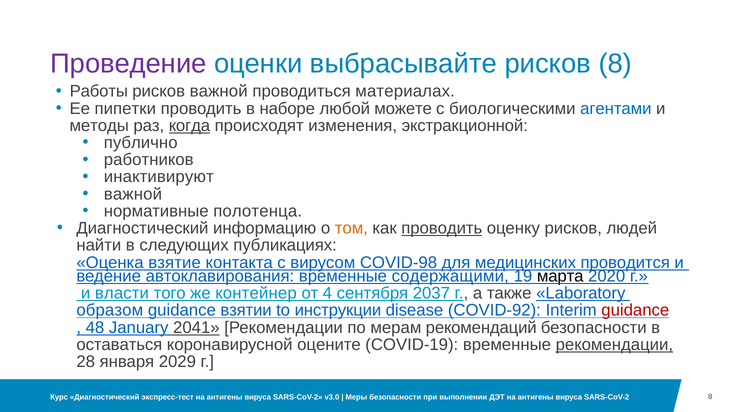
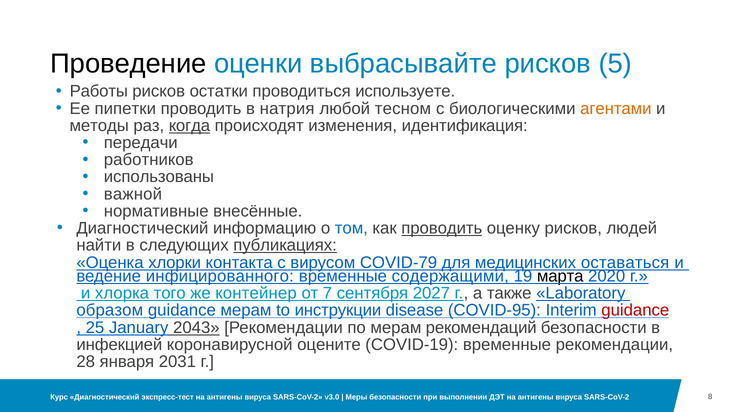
Проведение colour: purple -> black (128, 63)
рисков 8: 8 -> 5 (615, 63)
рисков важной: важной -> остатки (219, 91)
материалах: материалах -> используете (405, 91)
наборе: наборе -> натрия (287, 108)
можете: можете -> тесном (403, 108)
агентами colour: blue -> orange (616, 108)
экстракционной: экстракционной -> идентификация (465, 126)
публично: публично -> передачи (141, 143)
инактивируют: инактивируют -> использованы (159, 177)
полотенца: полотенца -> внесённые (258, 211)
том colour: orange -> blue (351, 228)
публикациях underline: none -> present (285, 245)
взятие: взятие -> хлорки (175, 262)
COVID-98: COVID-98 -> COVID-79 (399, 262)
проводится: проводится -> оставаться (625, 262)
автоклавирования: автоклавирования -> инфицированного (220, 276)
власти: власти -> хлорка (122, 293)
4: 4 -> 7 (327, 293)
2037: 2037 -> 2027 (431, 293)
guidance взятии: взятии -> мерам (246, 310)
COVID-92: COVID-92 -> COVID-95 (494, 310)
48: 48 -> 25 (95, 327)
2041: 2041 -> 2043 (196, 327)
оставаться: оставаться -> инфекцией (119, 344)
рекомендации underline: present -> none (614, 344)
2029: 2029 -> 2031 (177, 361)
